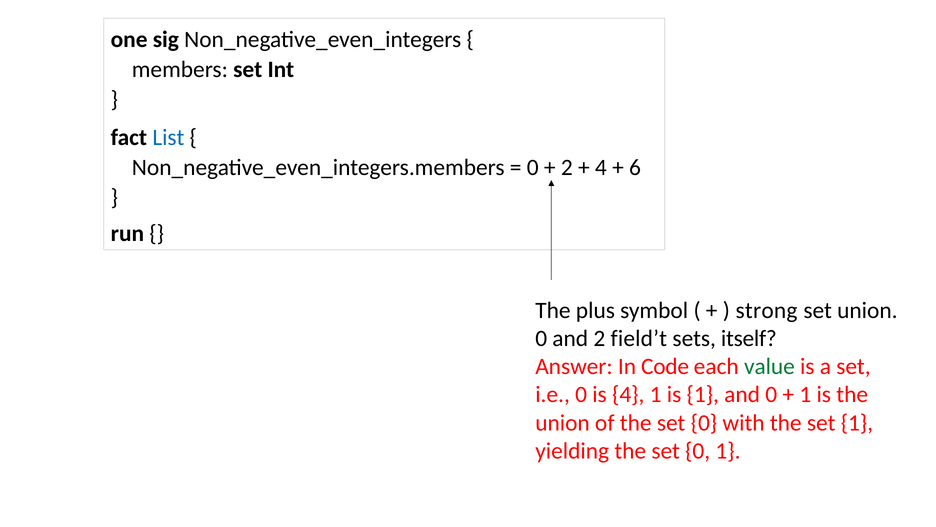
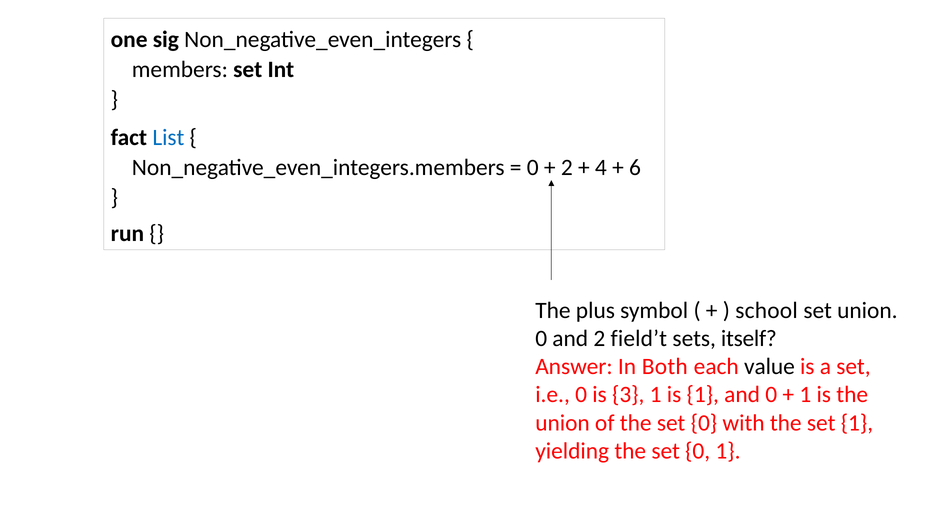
strong: strong -> school (767, 310)
Code: Code -> Both (665, 366)
value colour: green -> black (769, 366)
is 4: 4 -> 3 (628, 394)
